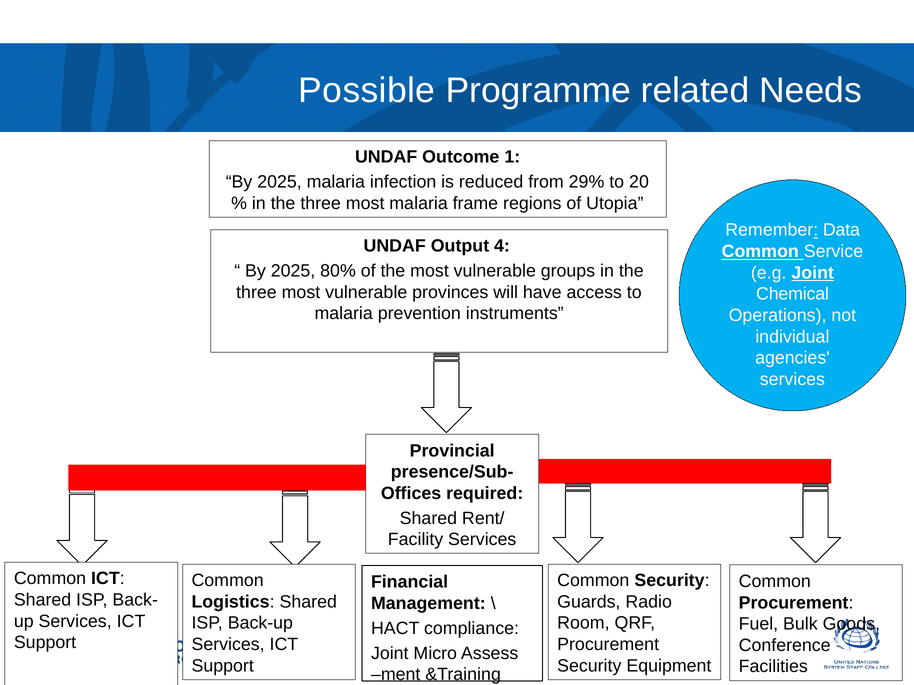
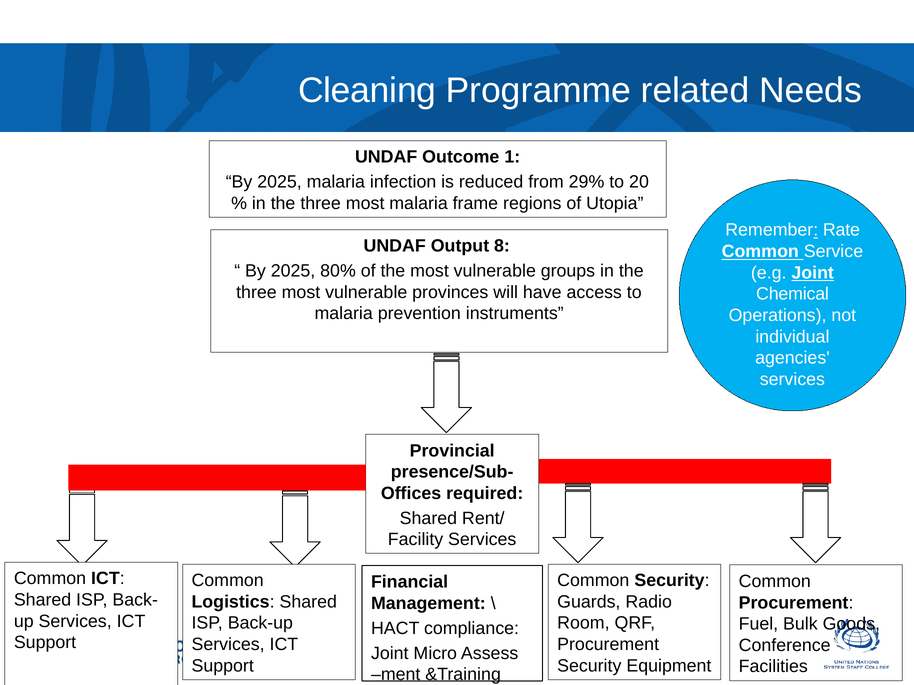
Possible: Possible -> Cleaning (367, 91)
Data: Data -> Rate (841, 230)
4: 4 -> 8 (502, 246)
